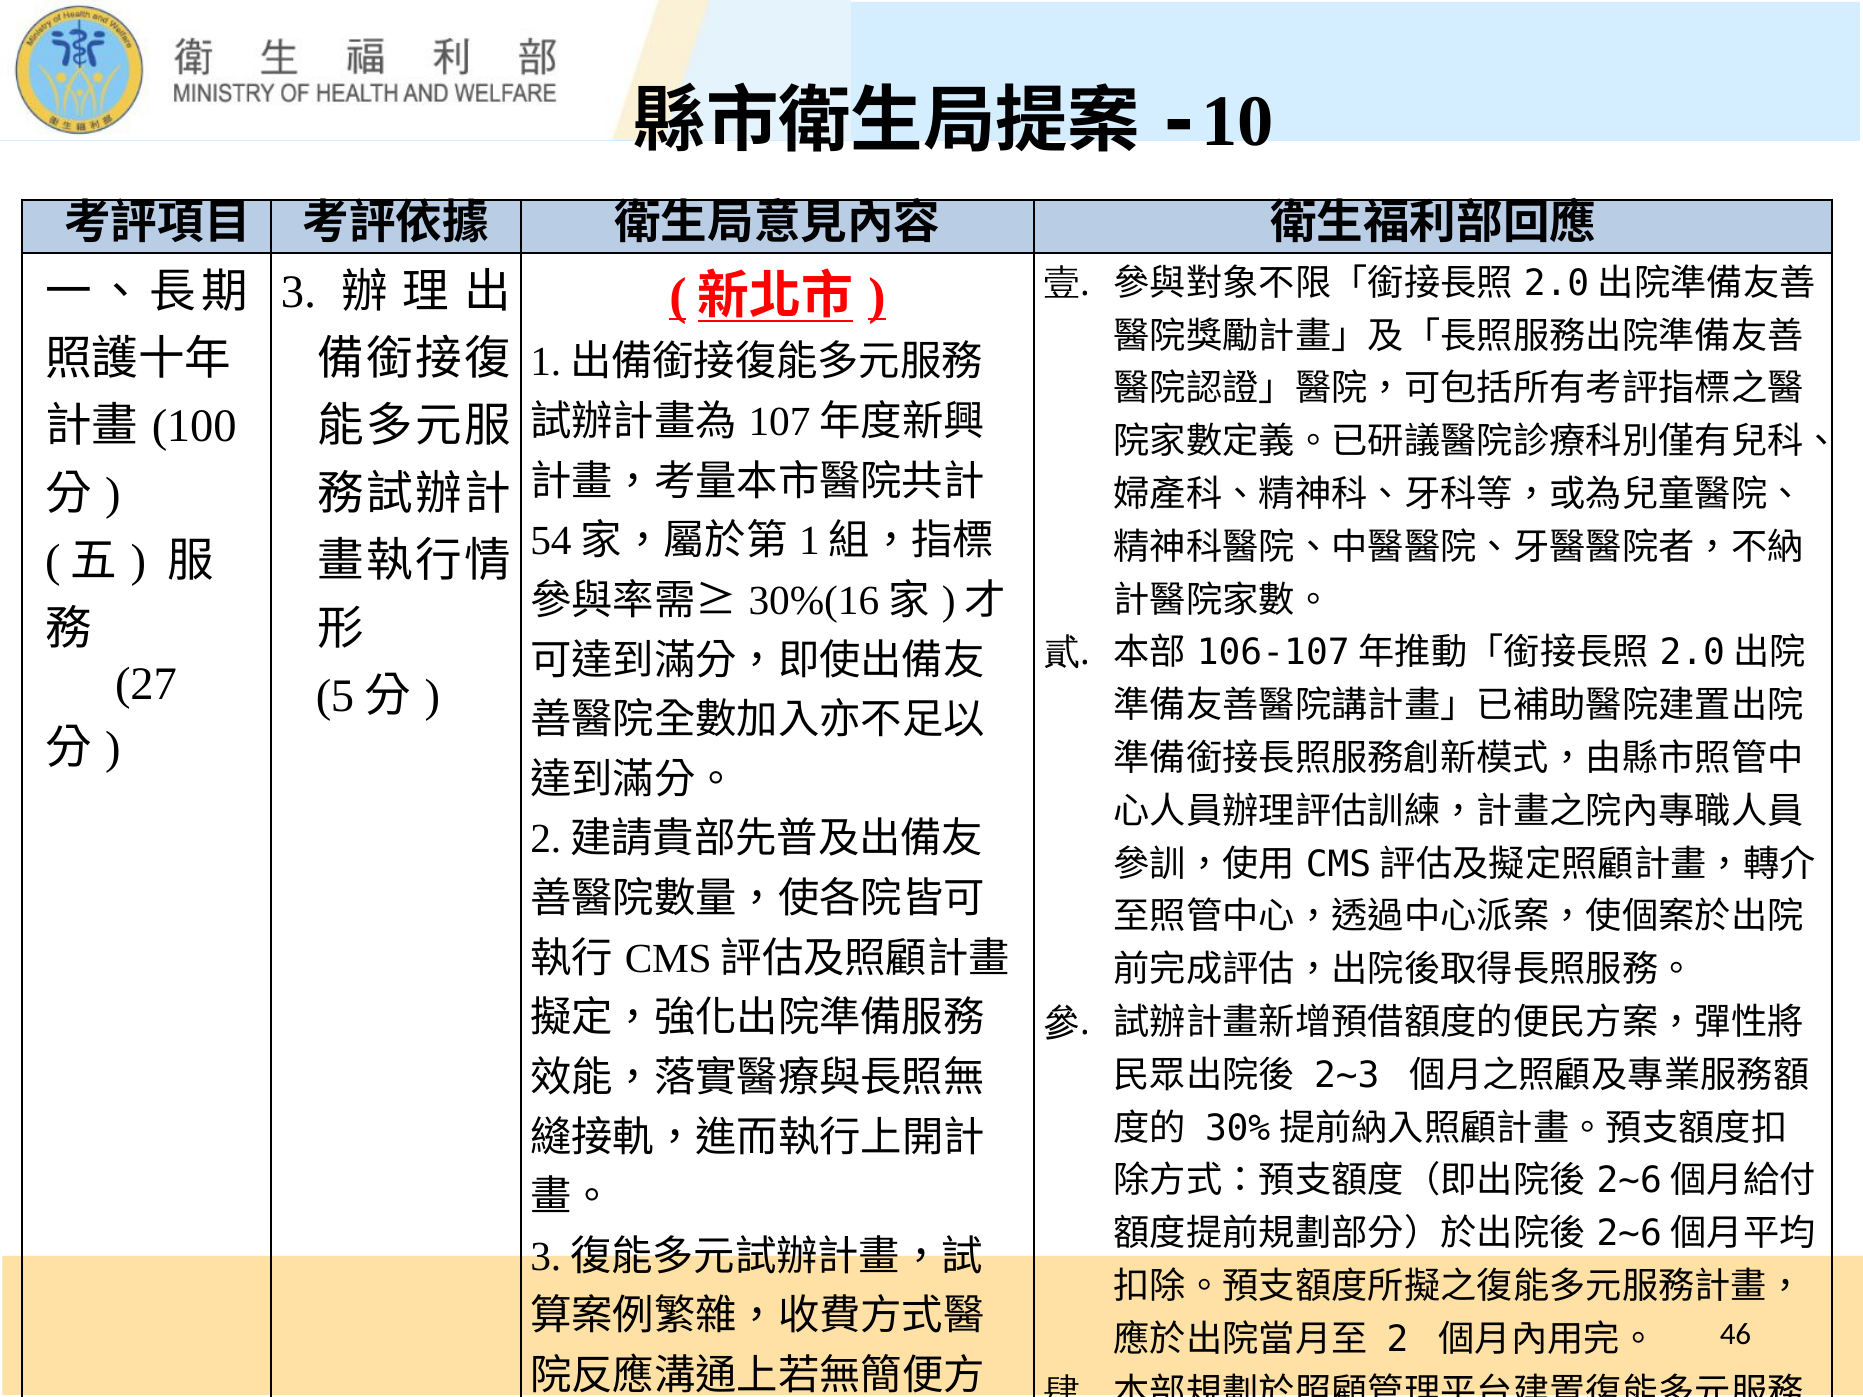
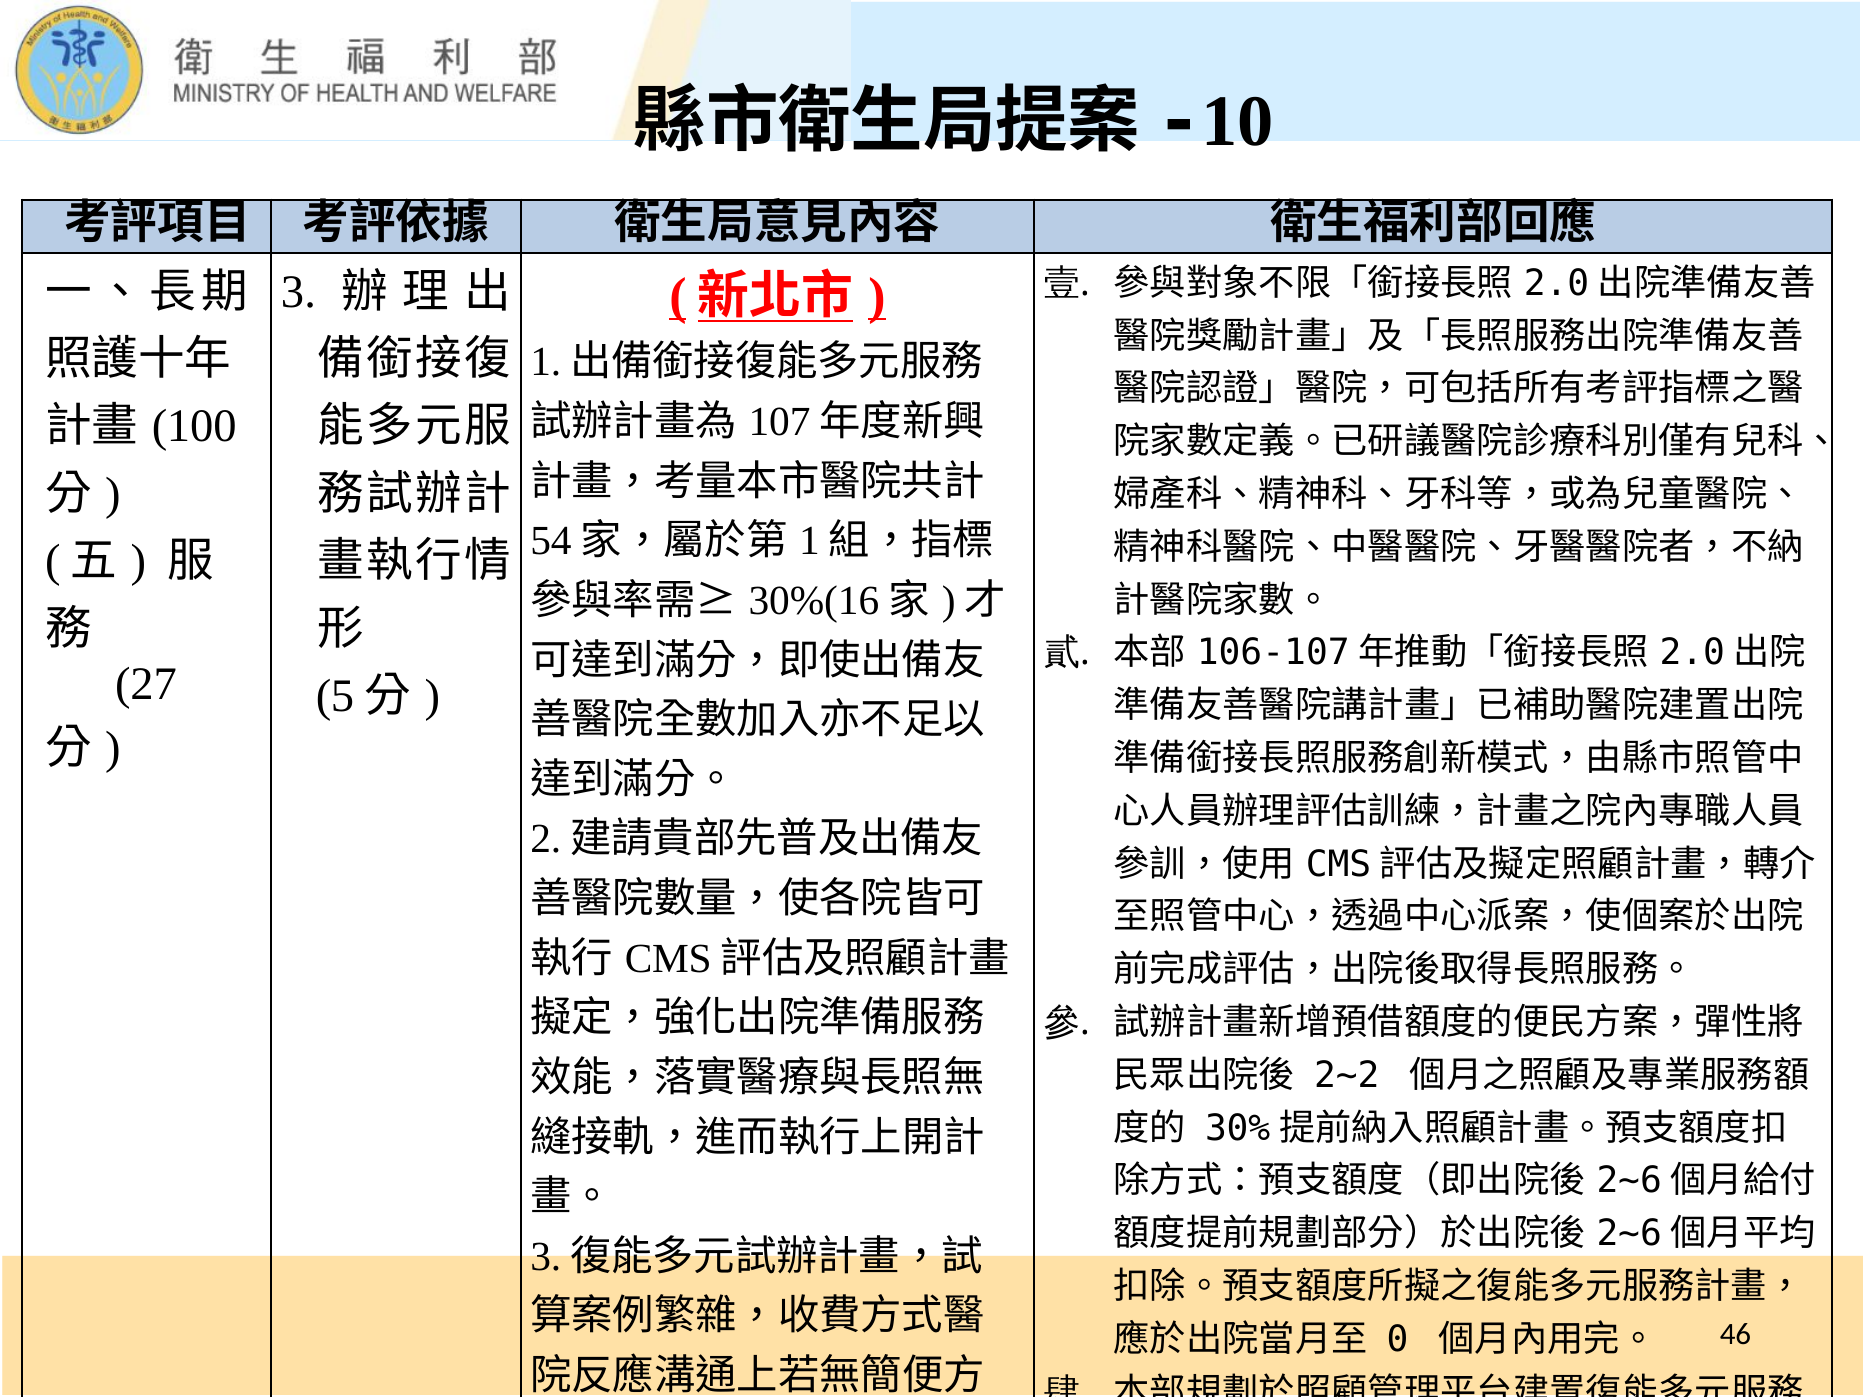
2~3: 2~3 -> 2~2 (1347, 1076)
2: 2 -> 0 (1398, 1340)
